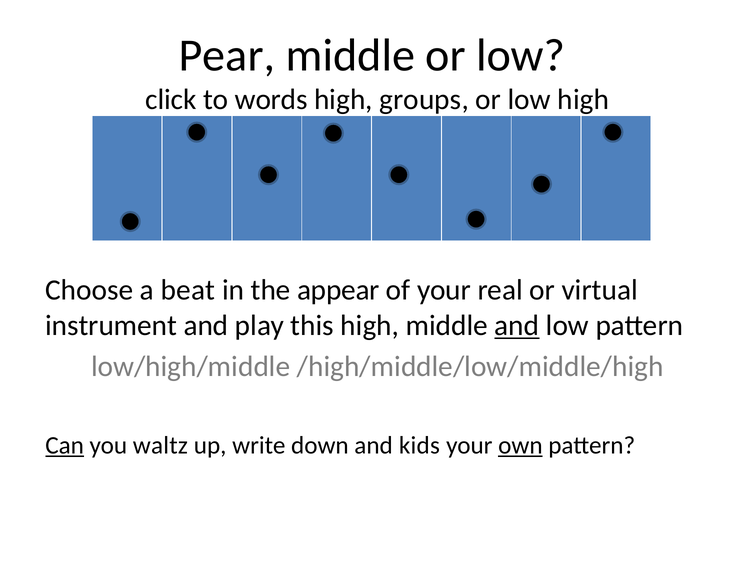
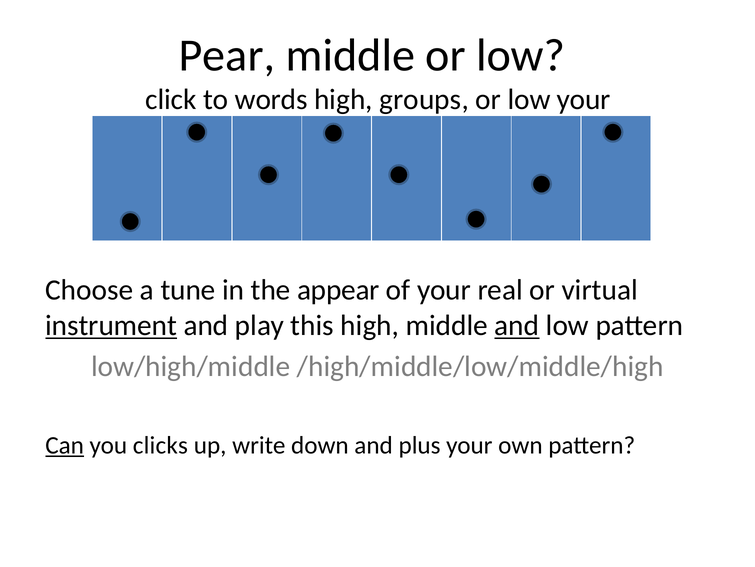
low high: high -> your (584, 100)
beat: beat -> tune (188, 290)
instrument underline: none -> present (111, 325)
waltz: waltz -> clicks (160, 445)
kids: kids -> plus (420, 445)
own underline: present -> none (520, 445)
